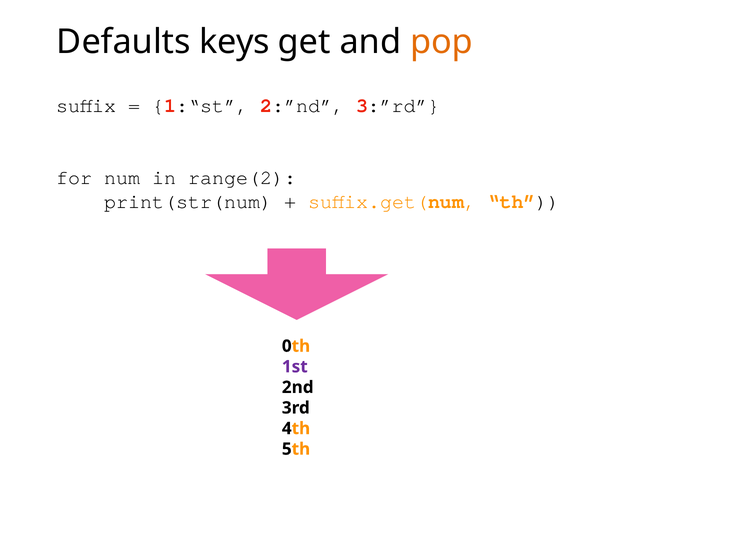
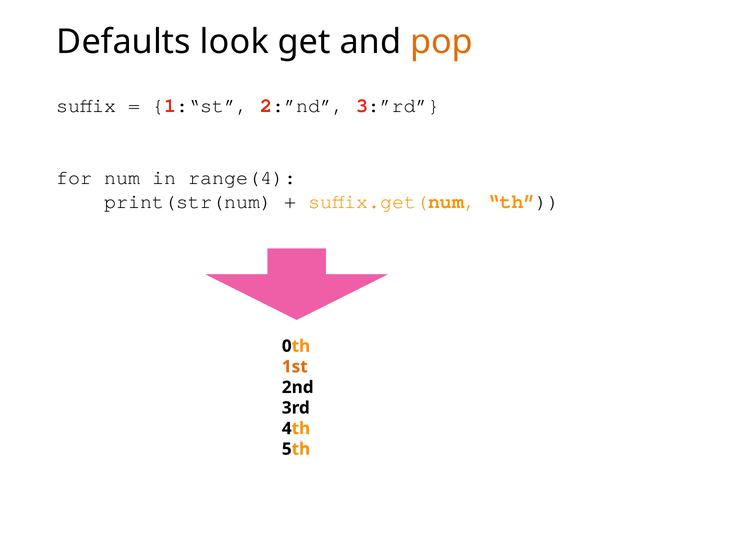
keys: keys -> look (234, 42)
range(2: range(2 -> range(4 (242, 178)
1st colour: purple -> orange (295, 367)
